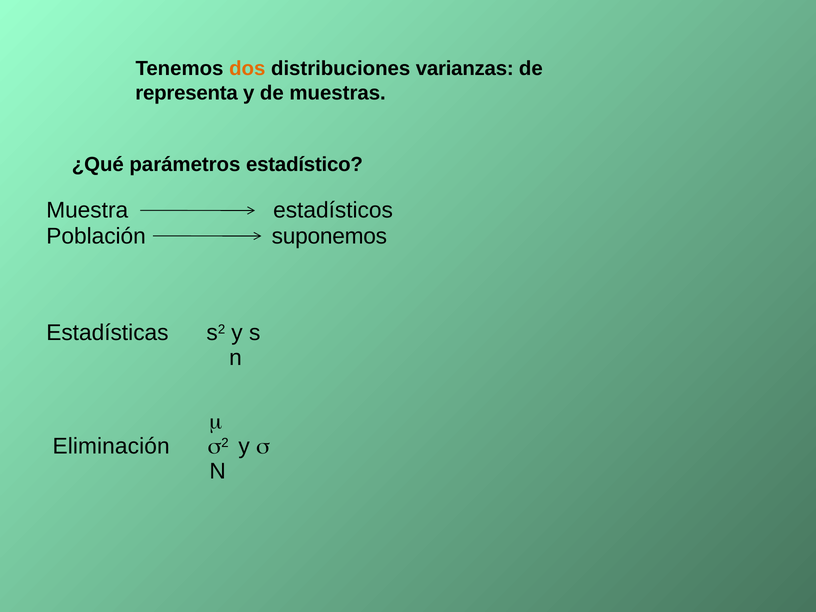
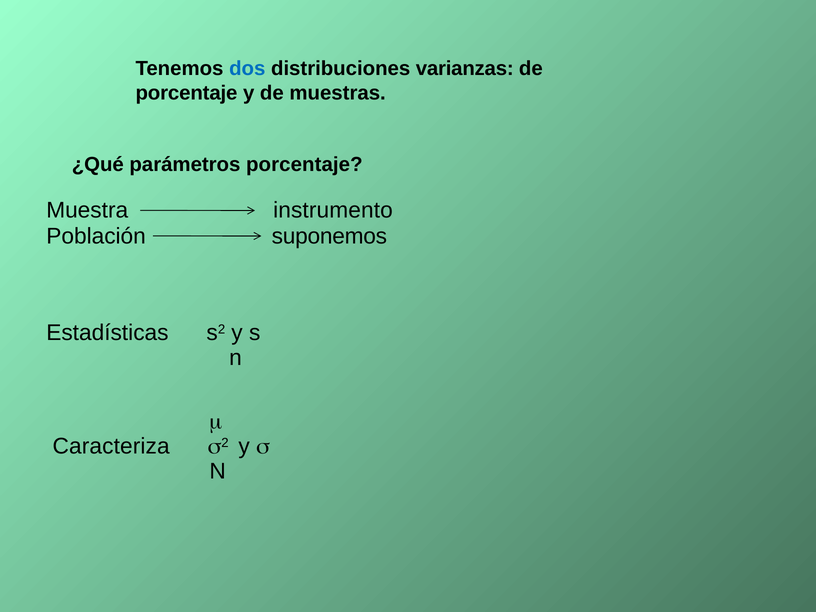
dos colour: orange -> blue (247, 69)
representa: representa -> porcentaje (187, 93)
parámetros estadístico: estadístico -> porcentaje (304, 164)
estadísticos: estadísticos -> instrumento (333, 210)
Eliminación: Eliminación -> Caracteriza (111, 446)
